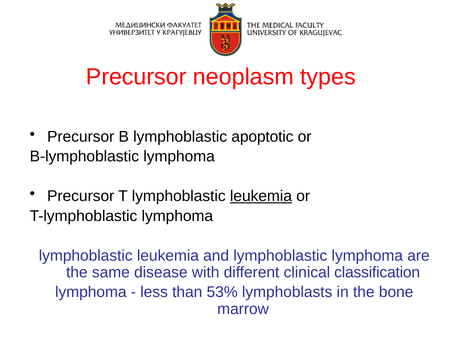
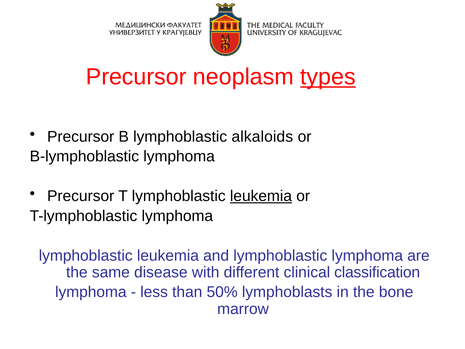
types underline: none -> present (328, 77)
apoptotic: apoptotic -> alkaloids (262, 136)
53%: 53% -> 50% (222, 292)
